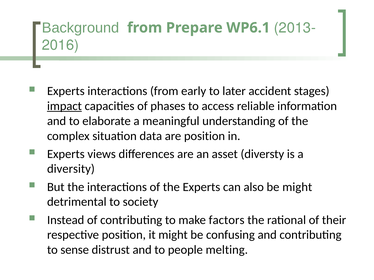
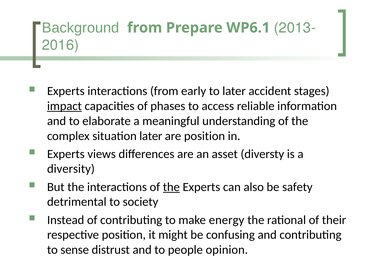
situation data: data -> later (151, 136)
the underline: none -> present (171, 187)
be might: might -> safety (297, 187)
factors: factors -> energy (227, 220)
melting: melting -> opinion (227, 250)
